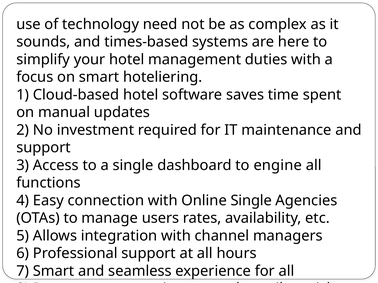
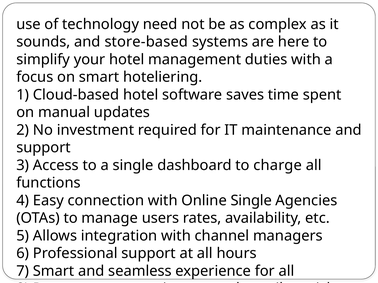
times-based: times-based -> store-based (146, 42)
engine: engine -> charge (278, 166)
